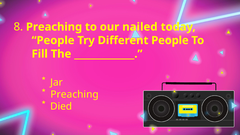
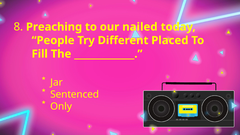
Different People: People -> Placed (170, 40)
Preaching: Preaching -> Sentenced (75, 94)
Died: Died -> Only (61, 106)
